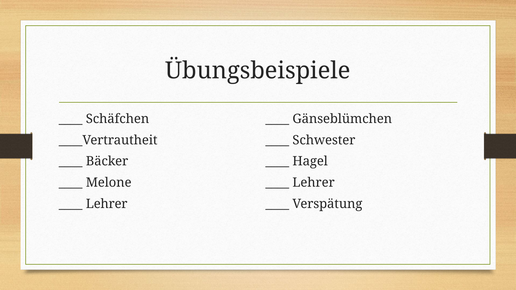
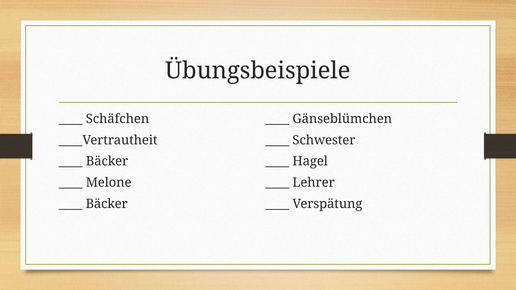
Lehrer: Lehrer -> Bäcker (107, 204)
